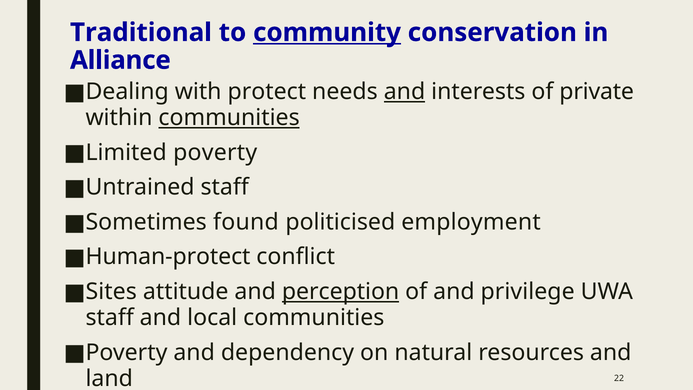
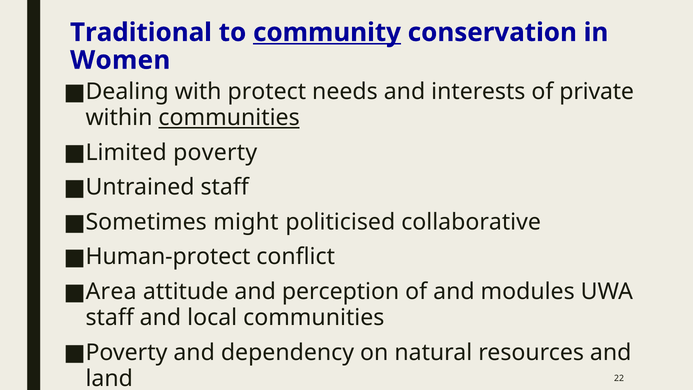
Alliance: Alliance -> Women (120, 60)
and underline: present -> none (404, 92)
found: found -> might (246, 222)
employment: employment -> collaborative (471, 222)
Sites: Sites -> Area (111, 291)
perception underline: present -> none (341, 291)
privilege: privilege -> modules (528, 291)
